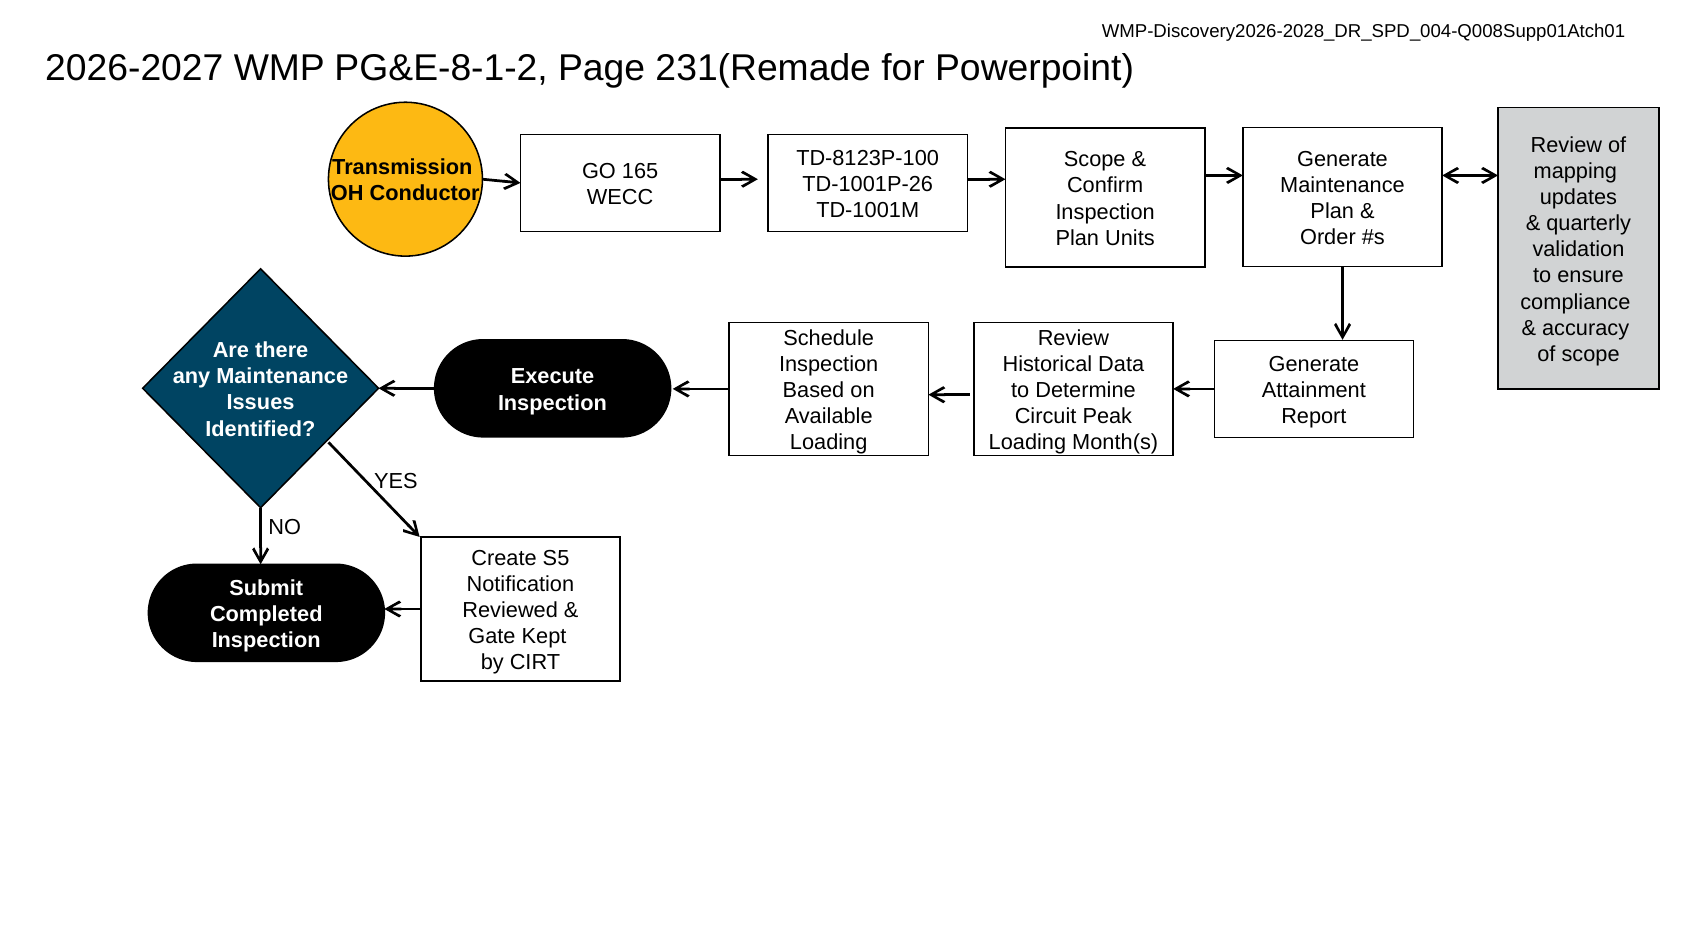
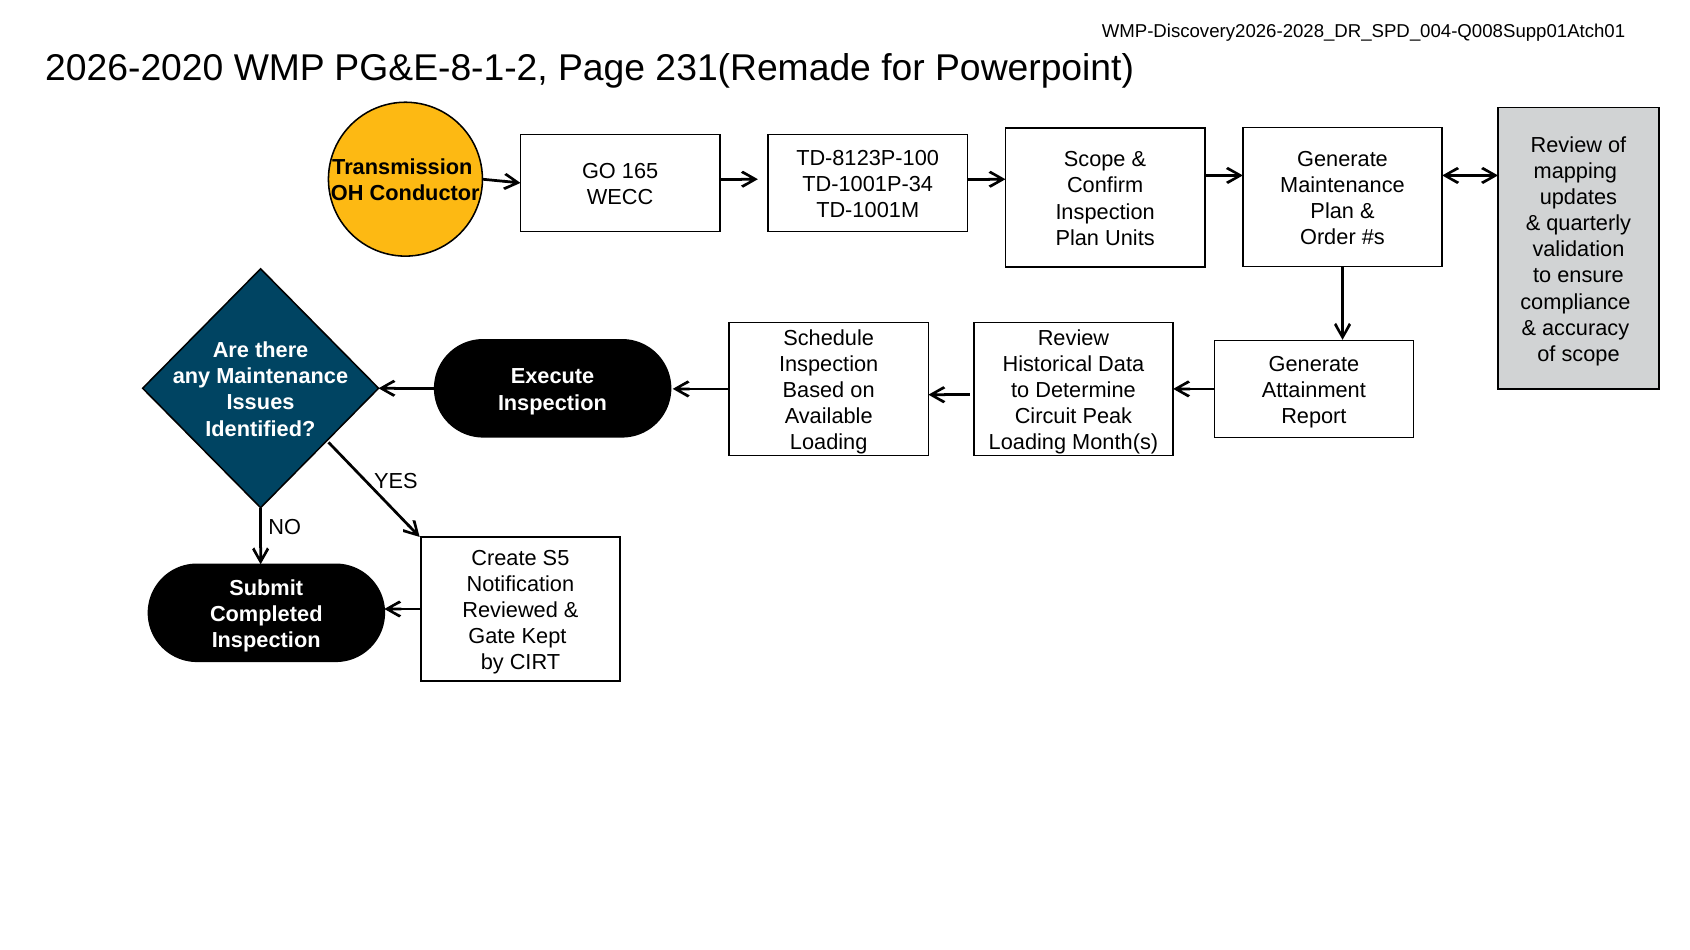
2026-2027: 2026-2027 -> 2026-2020 (134, 69)
TD-1001P-26: TD-1001P-26 -> TD-1001P-34 (868, 185)
